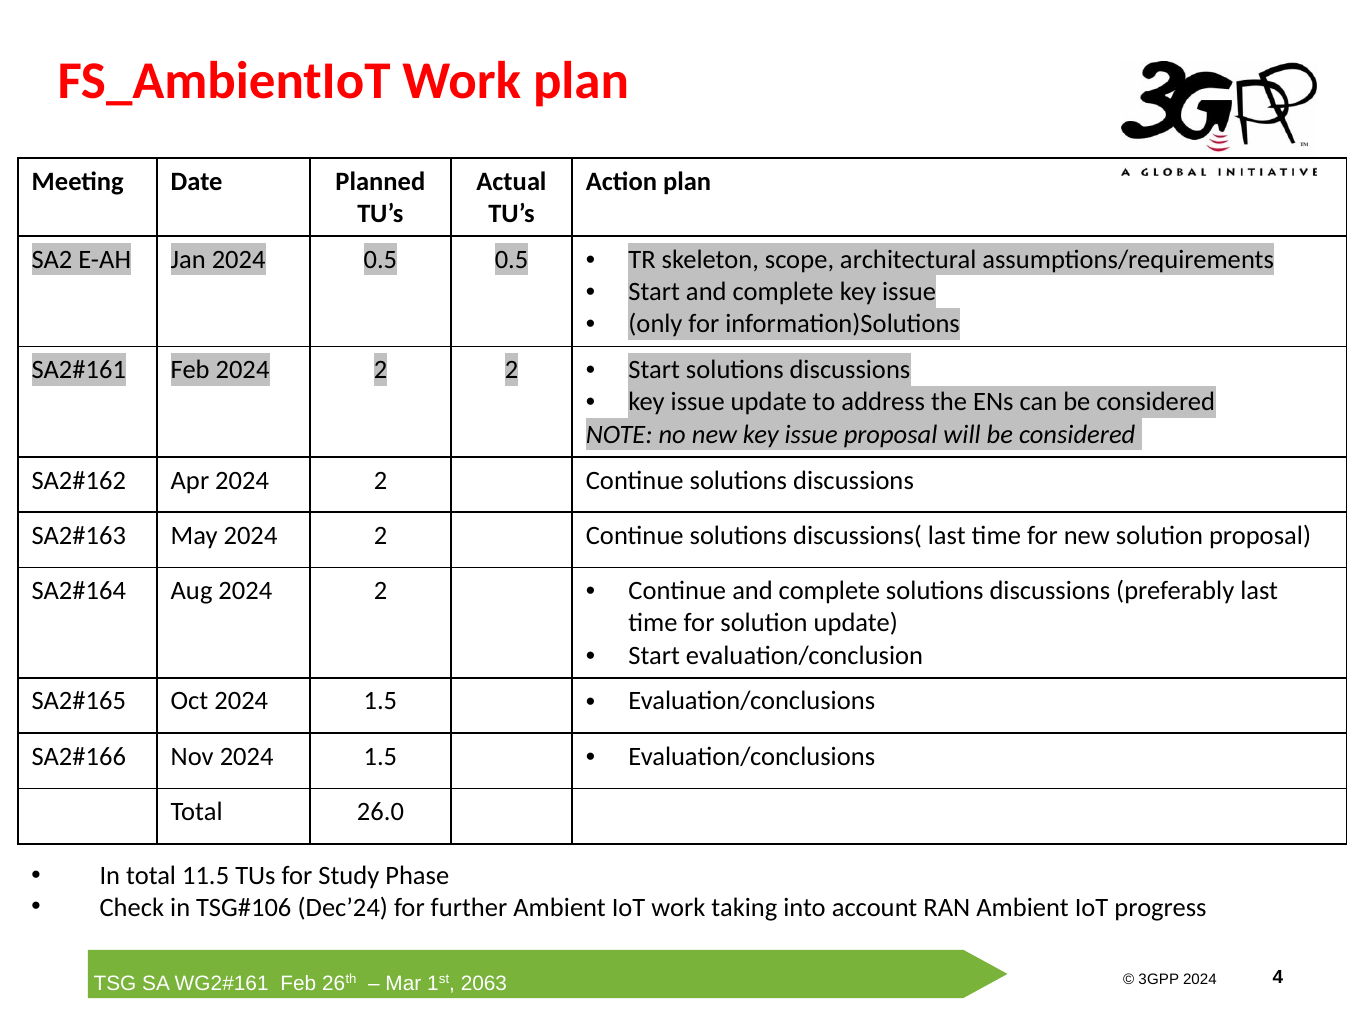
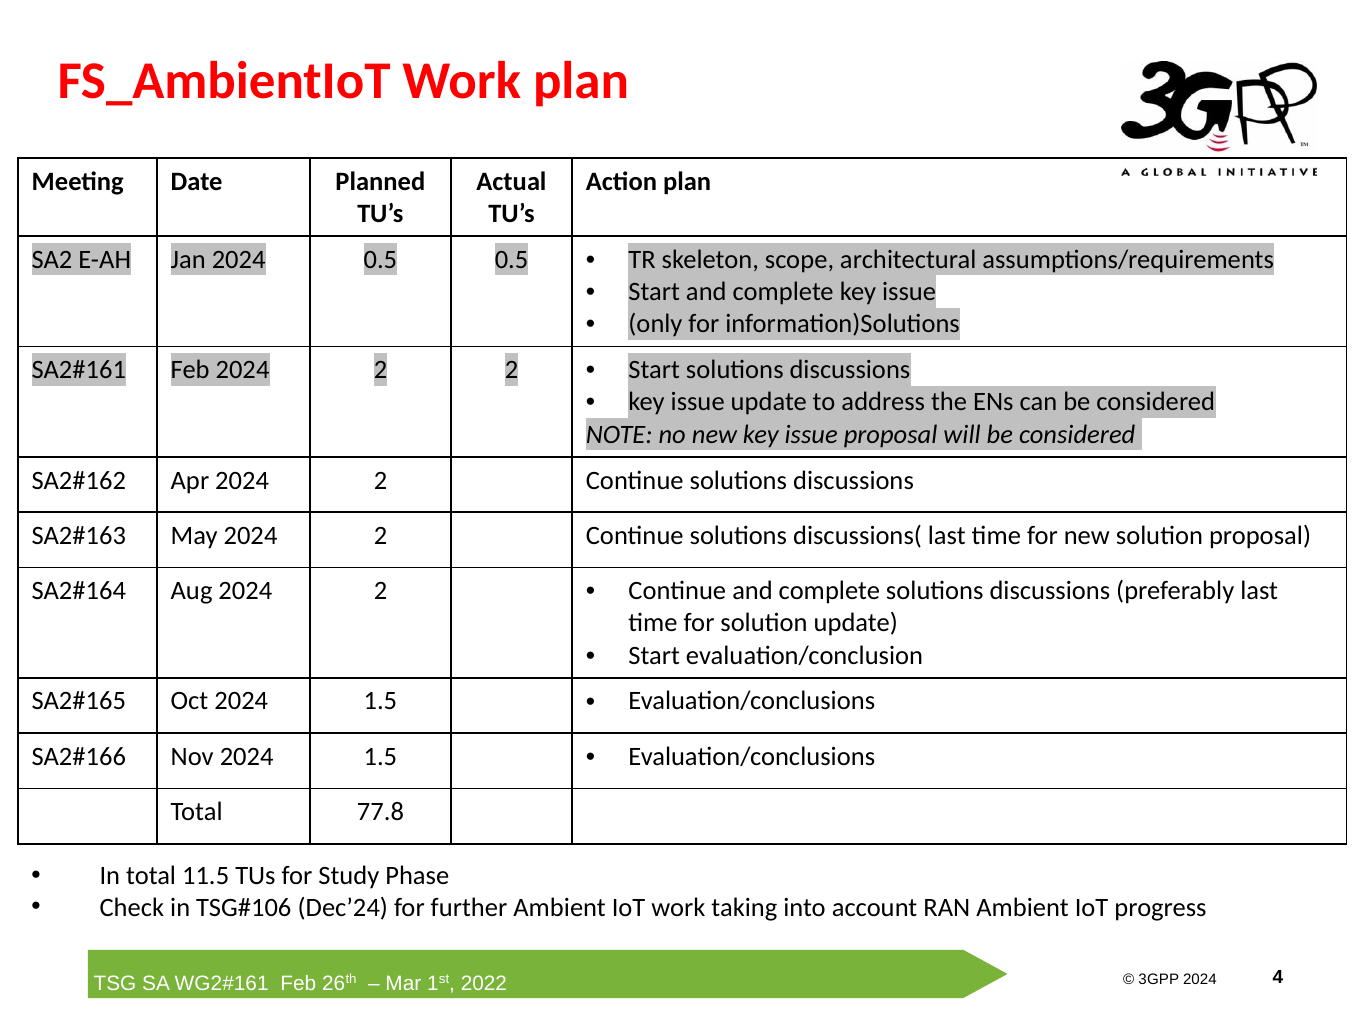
26.0: 26.0 -> 77.8 (380, 812)
2063: 2063 -> 2022 (484, 984)
